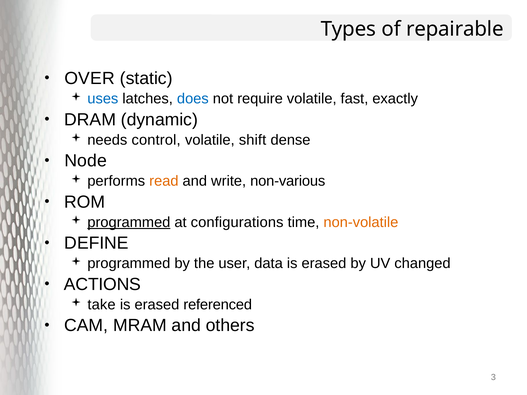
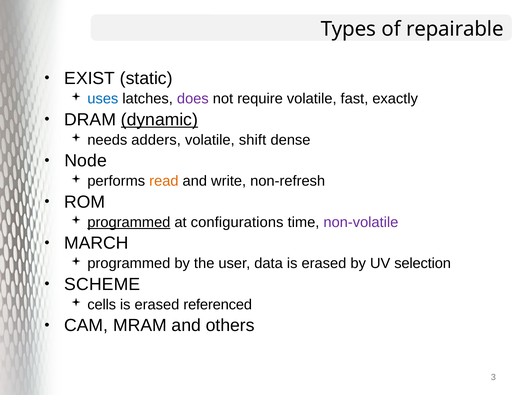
OVER: OVER -> EXIST (90, 78)
does colour: blue -> purple (193, 99)
dynamic underline: none -> present (159, 120)
control: control -> adders (156, 140)
non-various: non-various -> non-refresh (288, 181)
non-volatile colour: orange -> purple (361, 222)
DEFINE: DEFINE -> MARCH (97, 243)
changed: changed -> selection (423, 264)
ACTIONS: ACTIONS -> SCHEME (102, 285)
take: take -> cells (102, 305)
